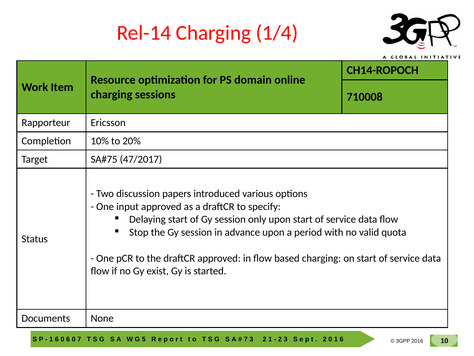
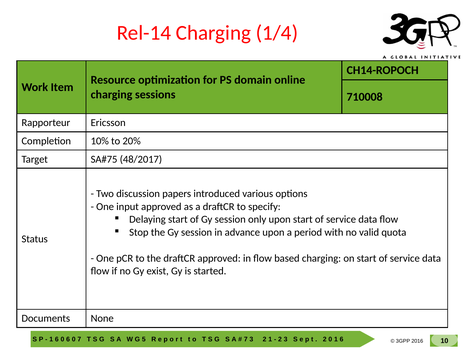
47/2017: 47/2017 -> 48/2017 (141, 159)
